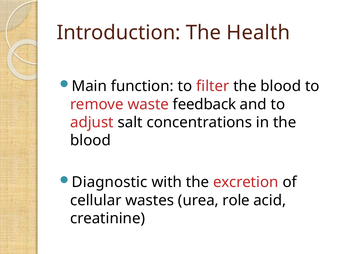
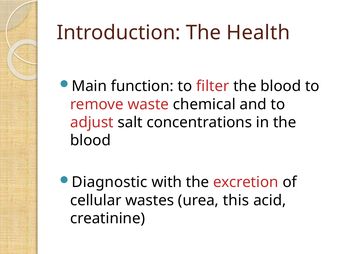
feedback: feedback -> chemical (204, 104)
role: role -> this (236, 201)
